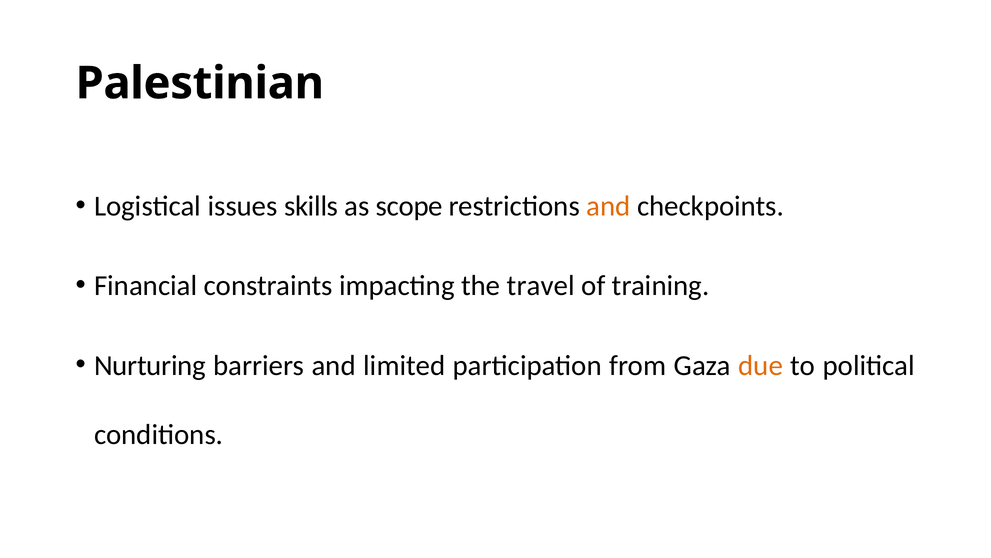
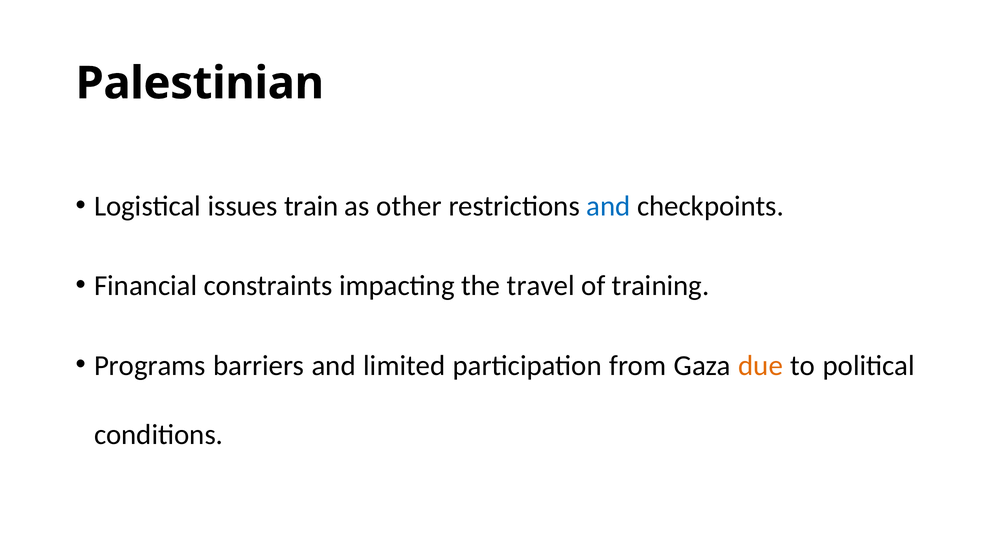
skills: skills -> train (311, 206)
scope: scope -> other (409, 206)
and colour: orange -> blue (609, 206)
Nurturing: Nurturing -> Programs (150, 365)
